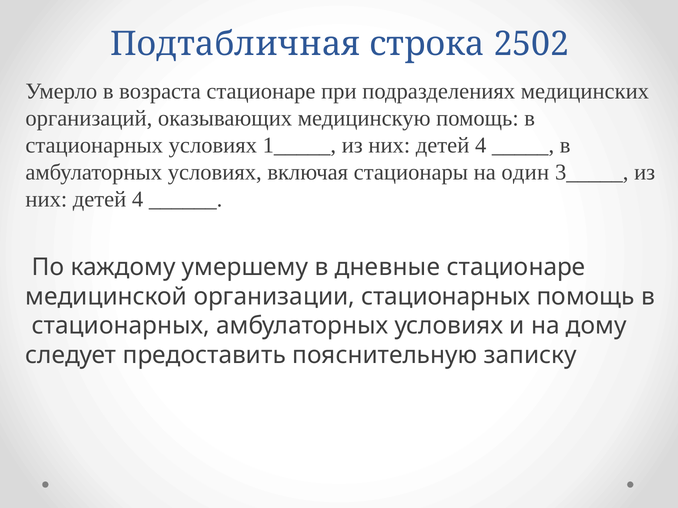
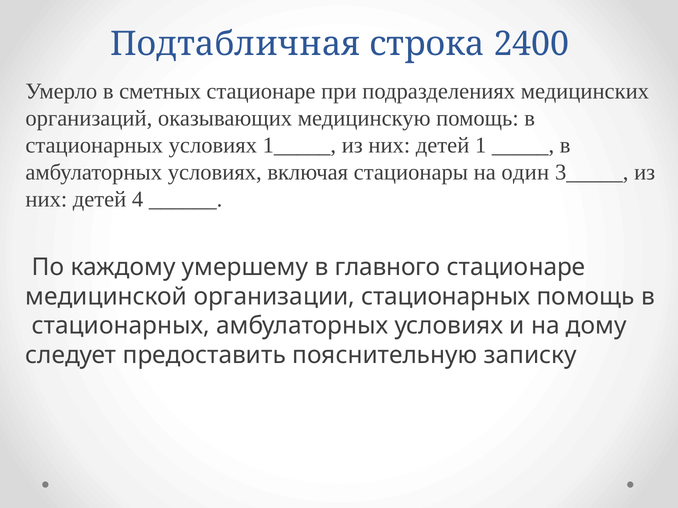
2502: 2502 -> 2400 (531, 44)
возраста: возраста -> сметных (160, 91)
4: 4 -> 1 (481, 145)
дневные: дневные -> главного (388, 267)
